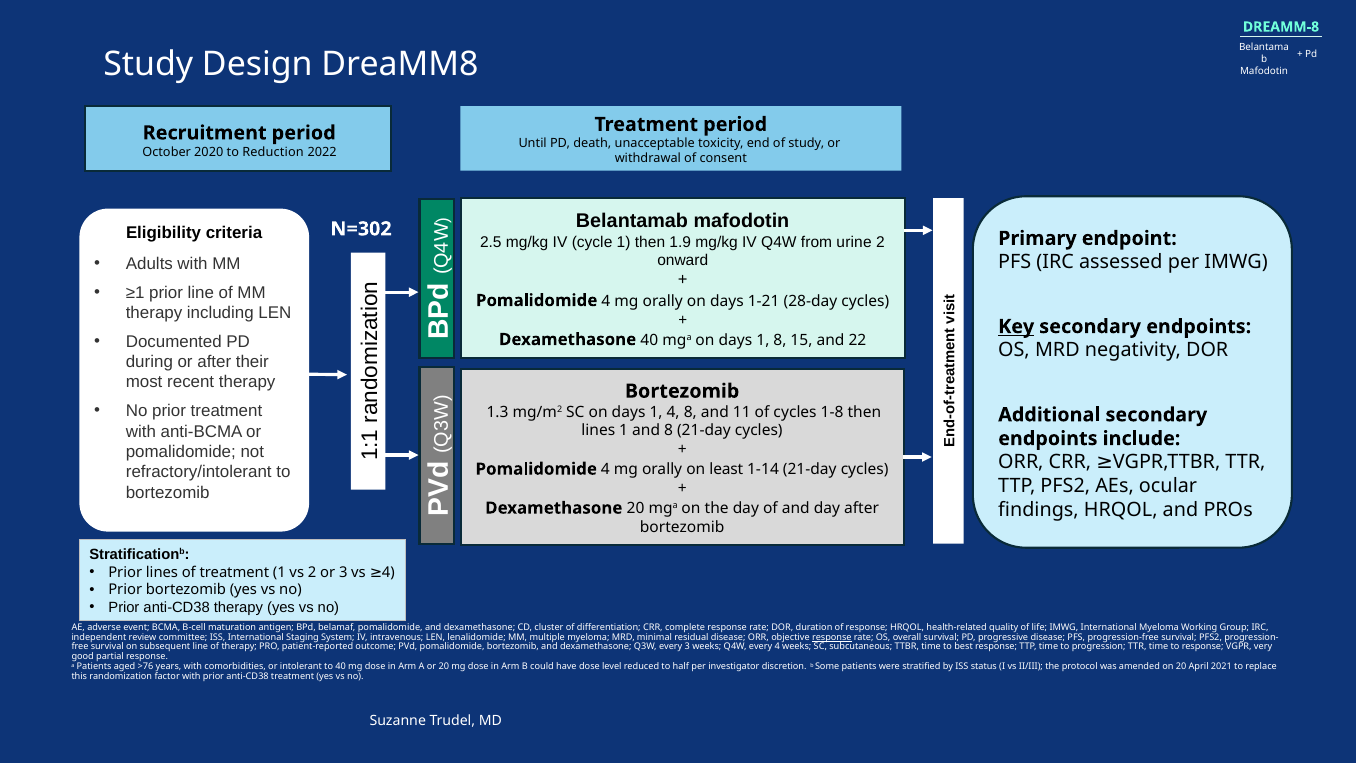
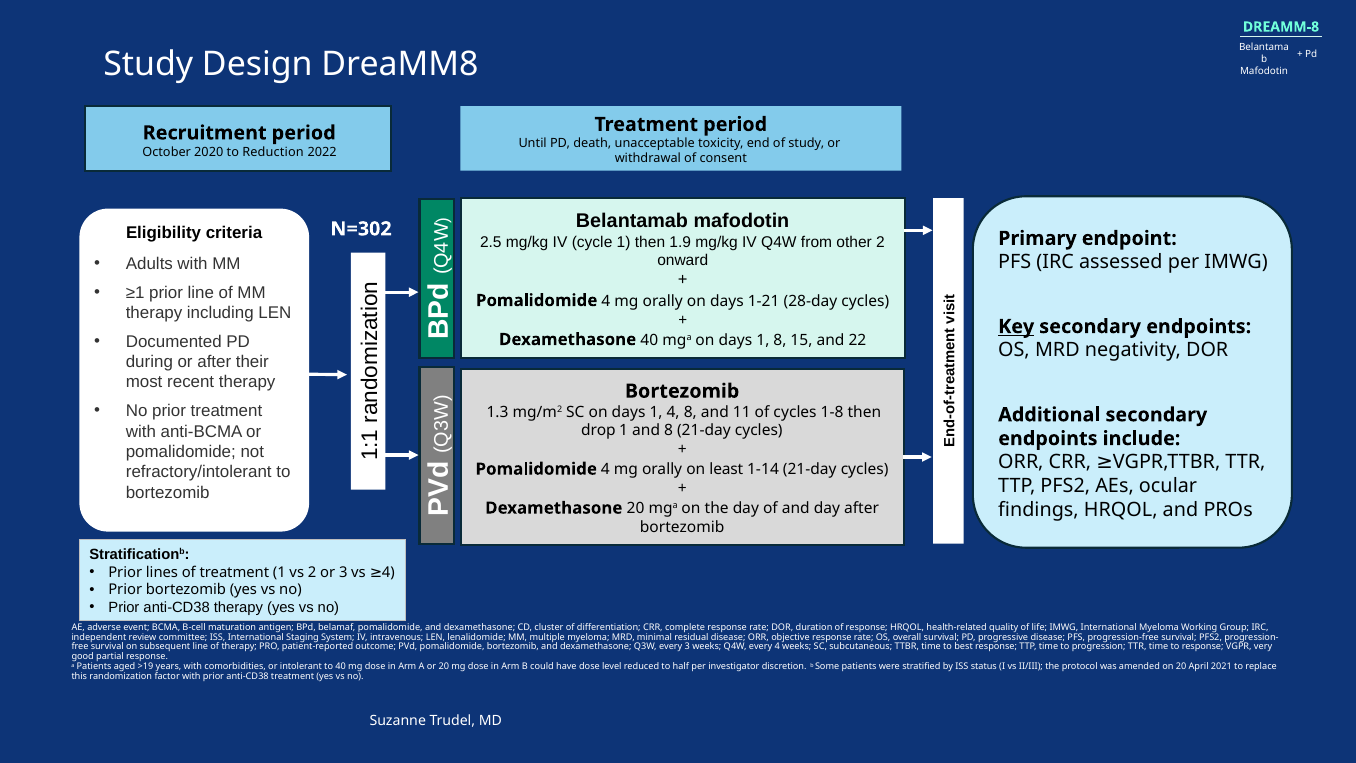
urine: urine -> other (854, 242)
lines: lines -> drop (598, 431)
response underline: present -> none (832, 637)
>76: >76 -> >19 (146, 667)
